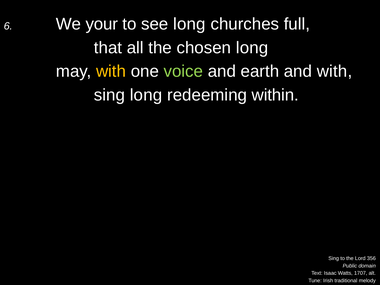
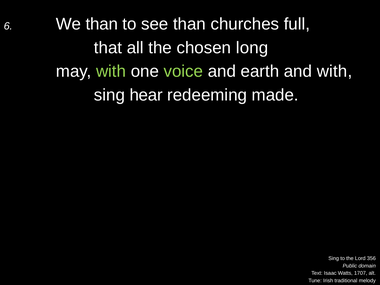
We your: your -> than (102, 24)
see long: long -> than (189, 24)
with colour: yellow -> light green (111, 71)
sing long: long -> hear (146, 95)
within: within -> made (275, 95)
